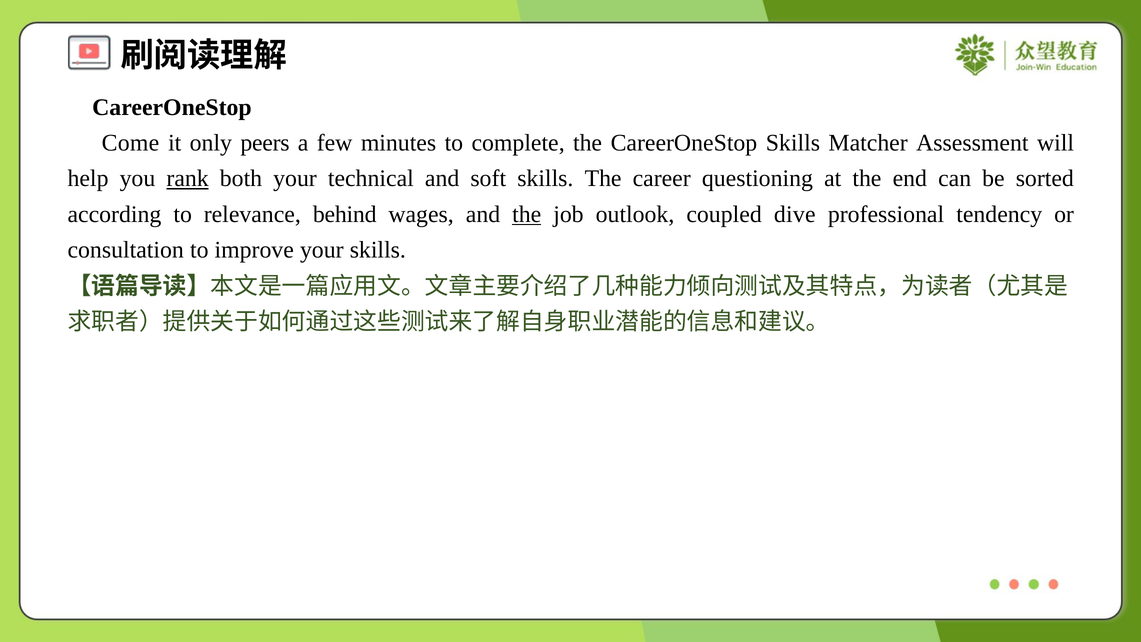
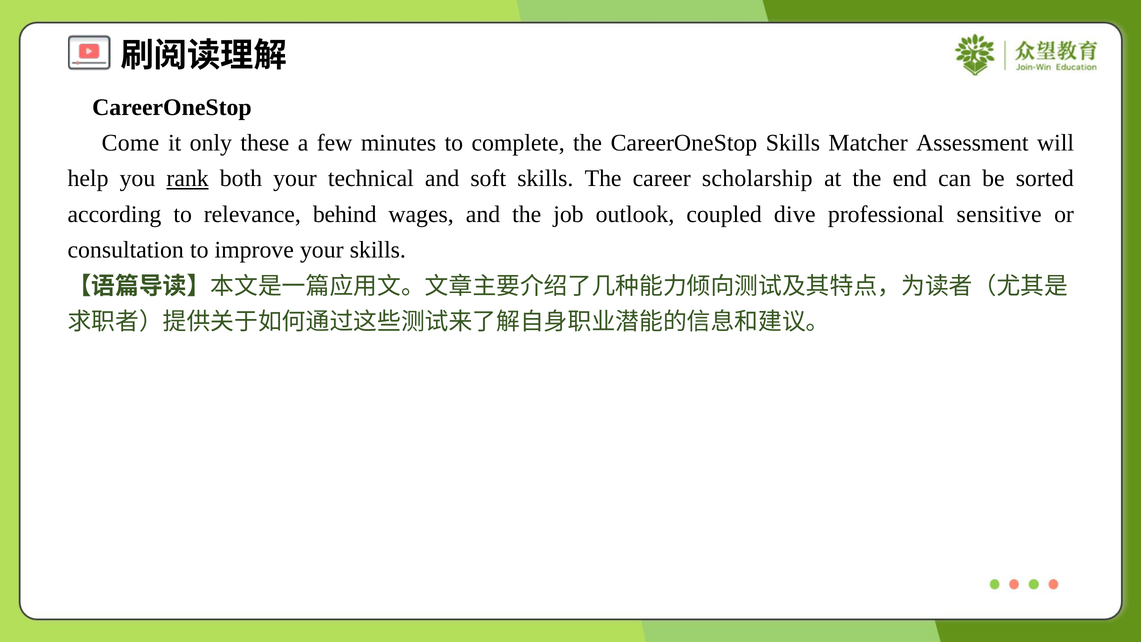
peers: peers -> these (265, 143)
questioning: questioning -> scholarship (757, 179)
the underline: present -> none (527, 214)
tendency: tendency -> sensitive (999, 214)
